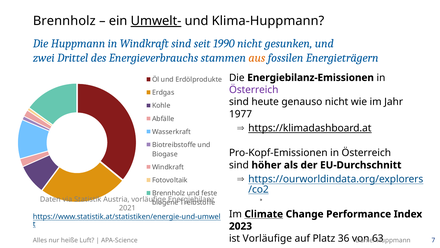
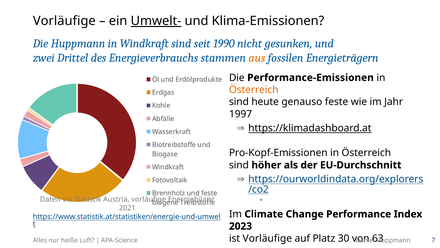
Brennholz: Brennholz -> Vorläufige (64, 21)
Klima-Huppmann: Klima-Huppmann -> Klima-Emissionen (268, 21)
Energiebilanz-Emissionen: Energiebilanz-Emissionen -> Performance-Emissionen (310, 78)
Österreich colour: purple -> orange (254, 90)
genauso nicht: nicht -> feste (337, 102)
1977: 1977 -> 1997 (241, 114)
Climate underline: present -> none (264, 214)
36: 36 -> 30 (344, 238)
